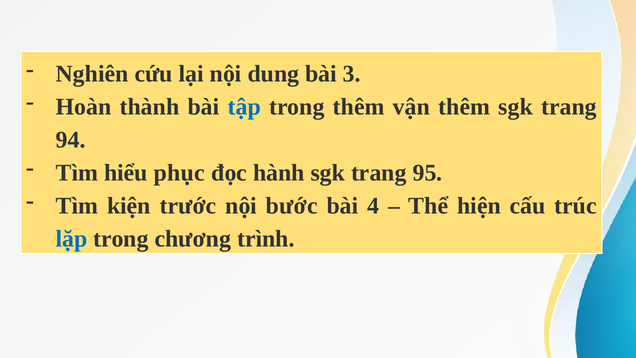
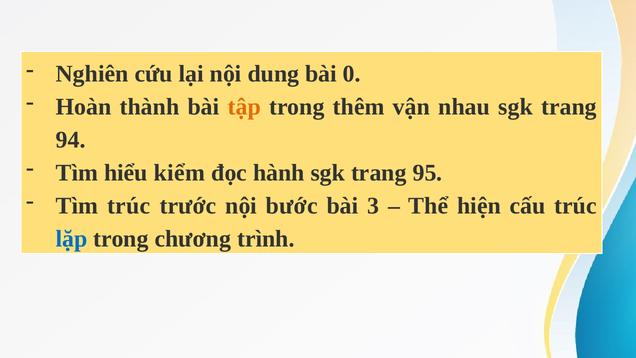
3: 3 -> 0 (352, 74)
tập colour: blue -> orange (244, 107)
vận thêm: thêm -> nhau (464, 107)
phục: phục -> kiểm (179, 173)
Tìm kiện: kiện -> trúc (129, 206)
4: 4 -> 3 (373, 206)
